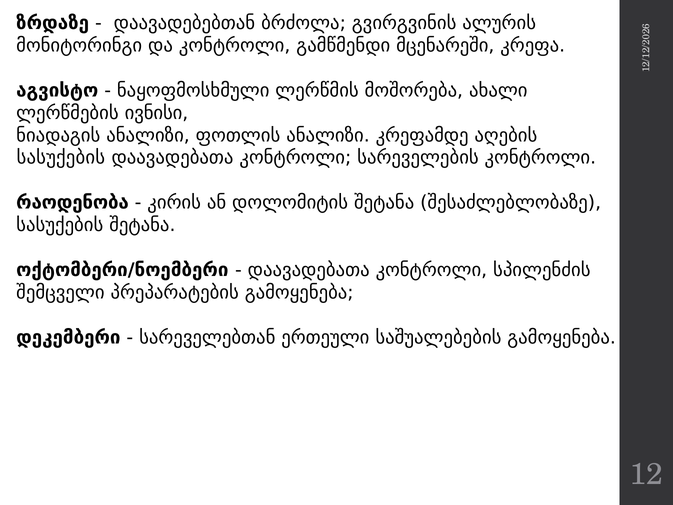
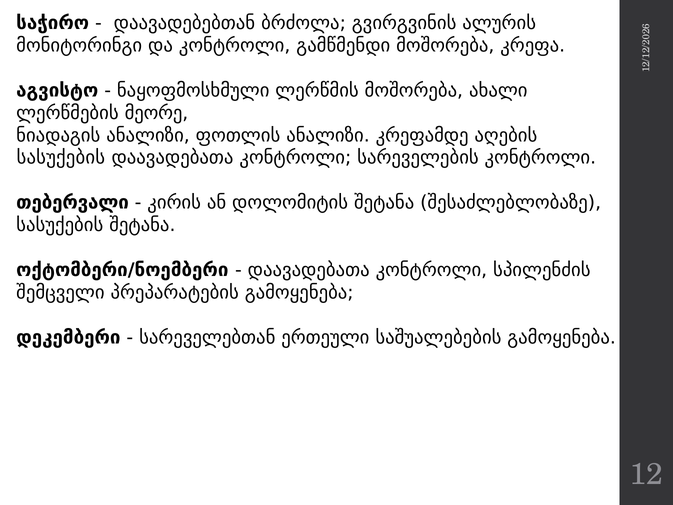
ზრდაზე: ზრდაზე -> საჭირო (53, 23)
გამწმენდი მცენარეში: მცენარეში -> მოშორება (445, 45)
ივნისი: ივნისი -> მეორე (156, 113)
რაოდენობა: რაოდენობა -> თებერვალი (73, 203)
